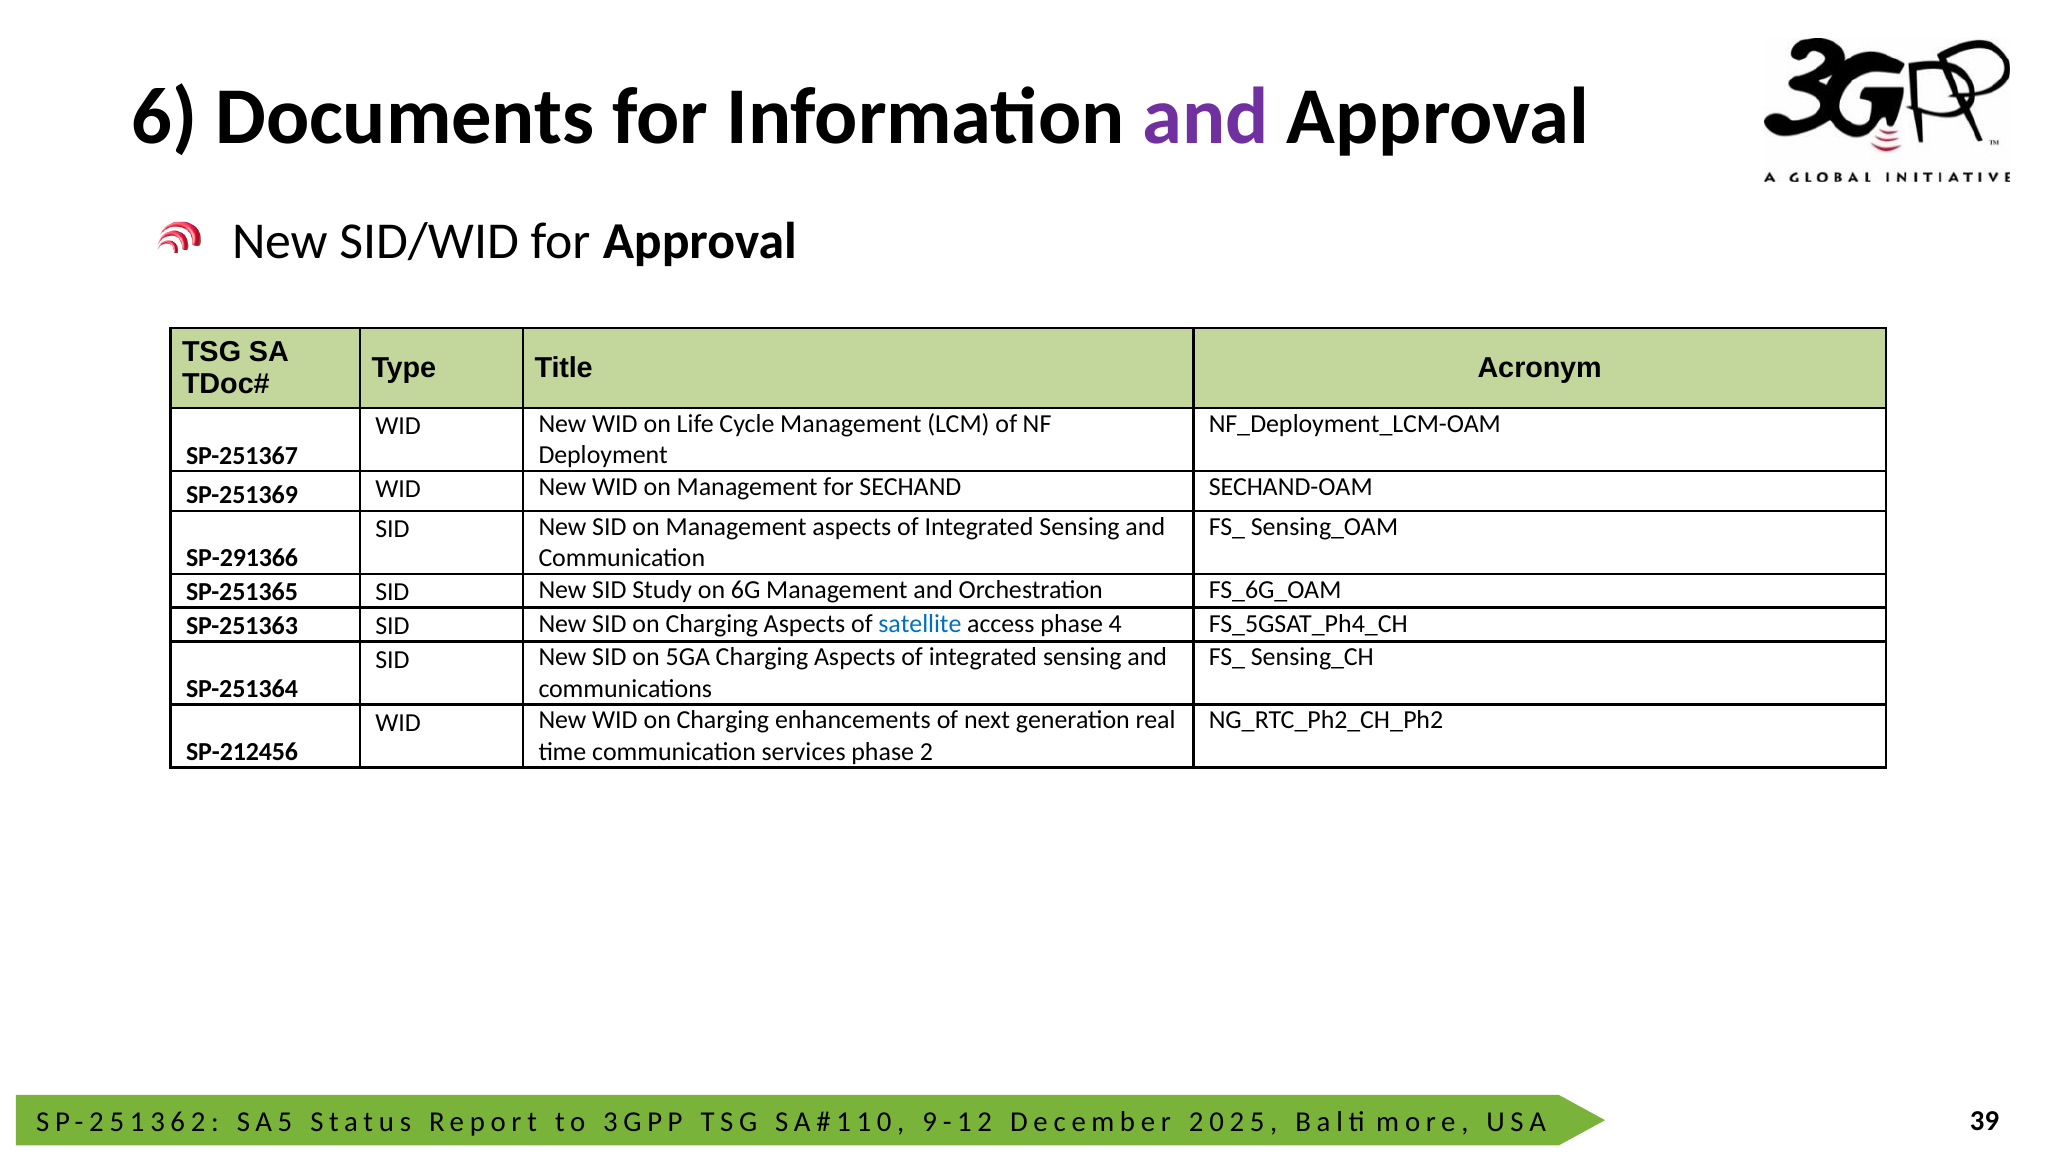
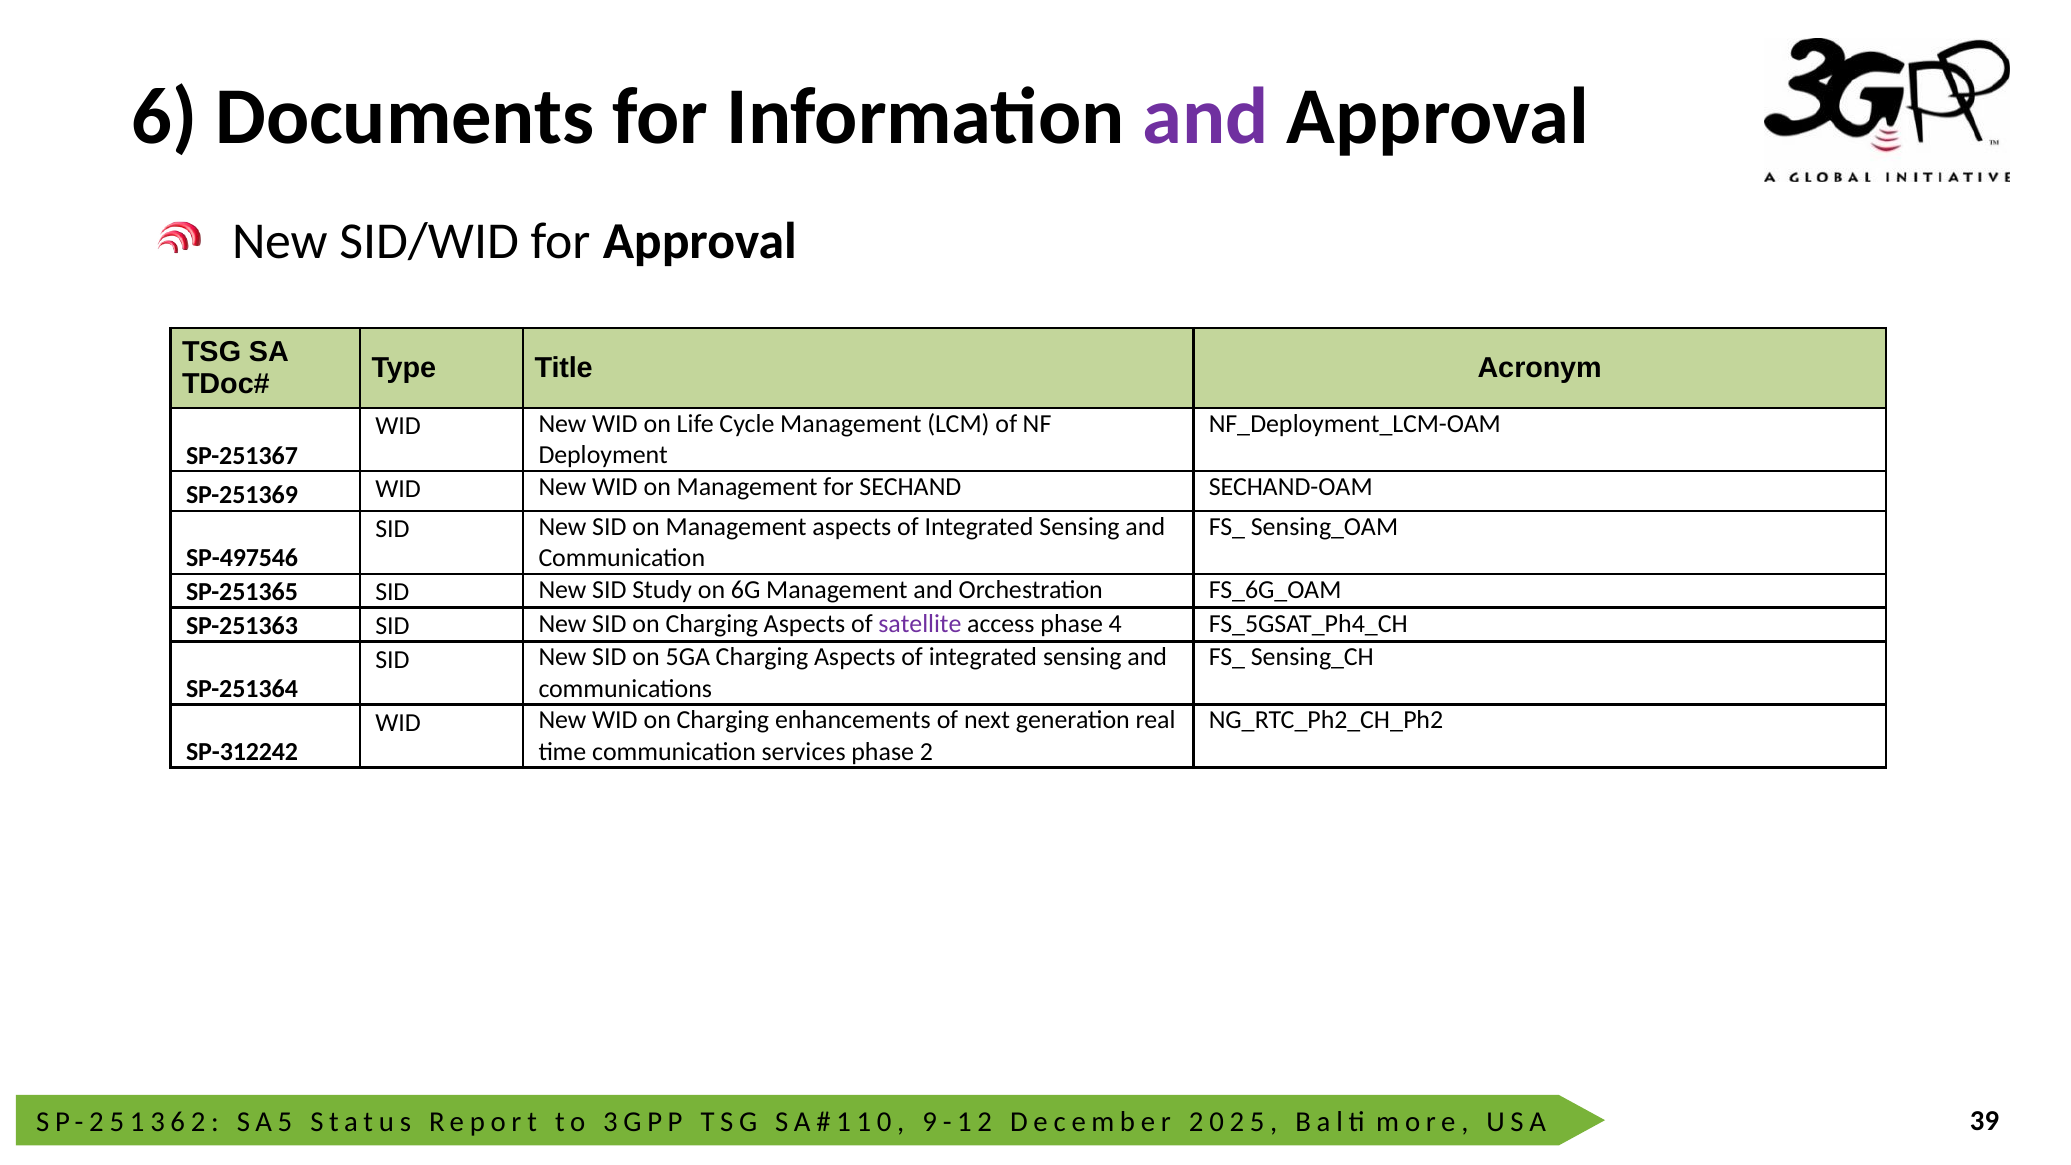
SP-291366: SP-291366 -> SP-497546 (242, 558)
satellite colour: blue -> purple (920, 624)
SP-212456: SP-212456 -> SP-312242 (242, 752)
